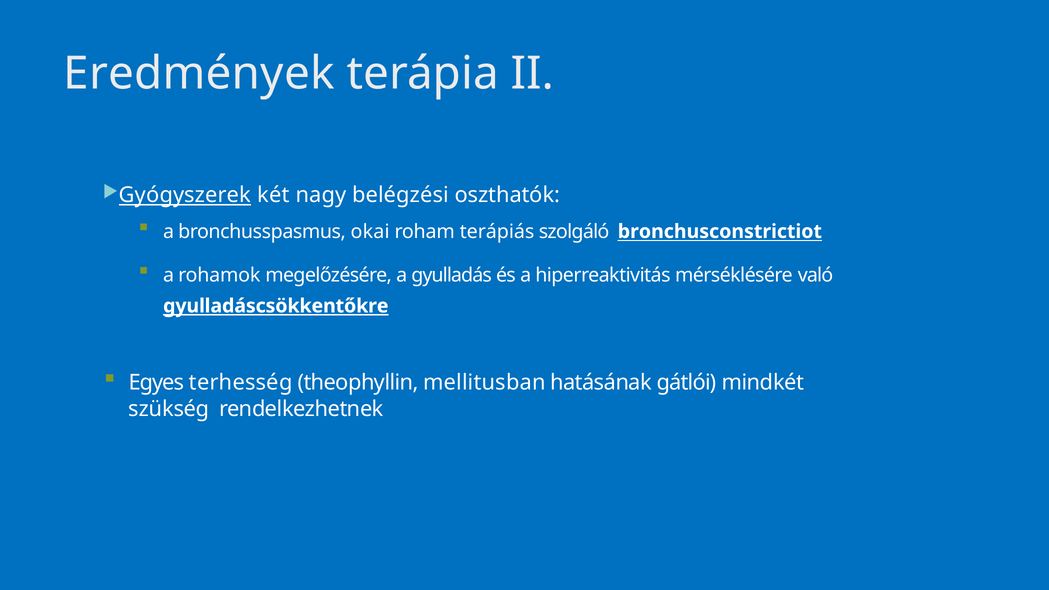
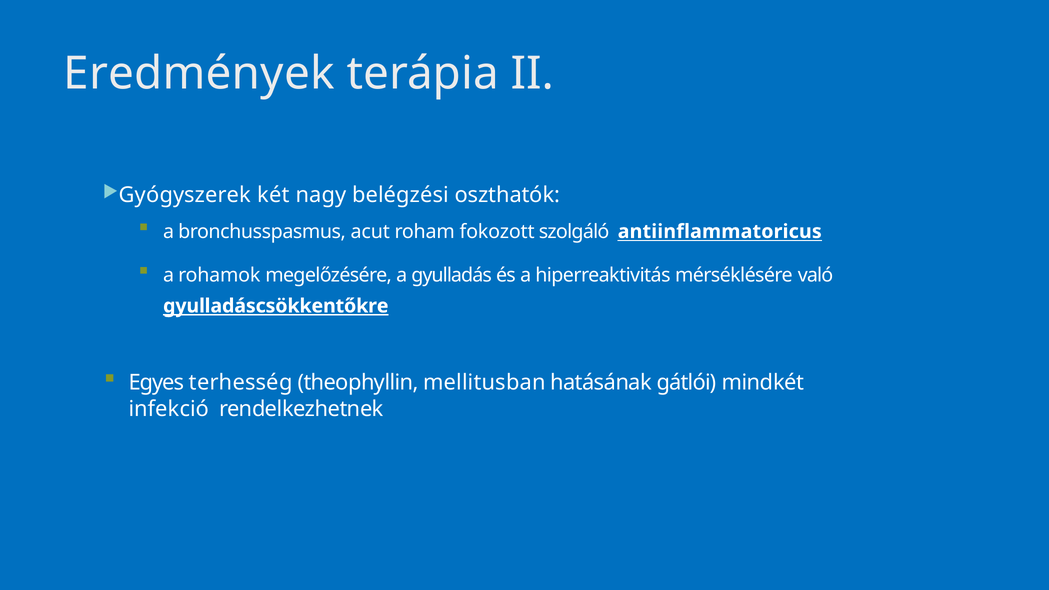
Gyógyszerek underline: present -> none (185, 195)
okai: okai -> acut (370, 232)
terápiás: terápiás -> fokozott (497, 232)
bronchusconstrictiot: bronchusconstrictiot -> antiinflammatoricus (720, 232)
szükség: szükség -> infekció (169, 409)
